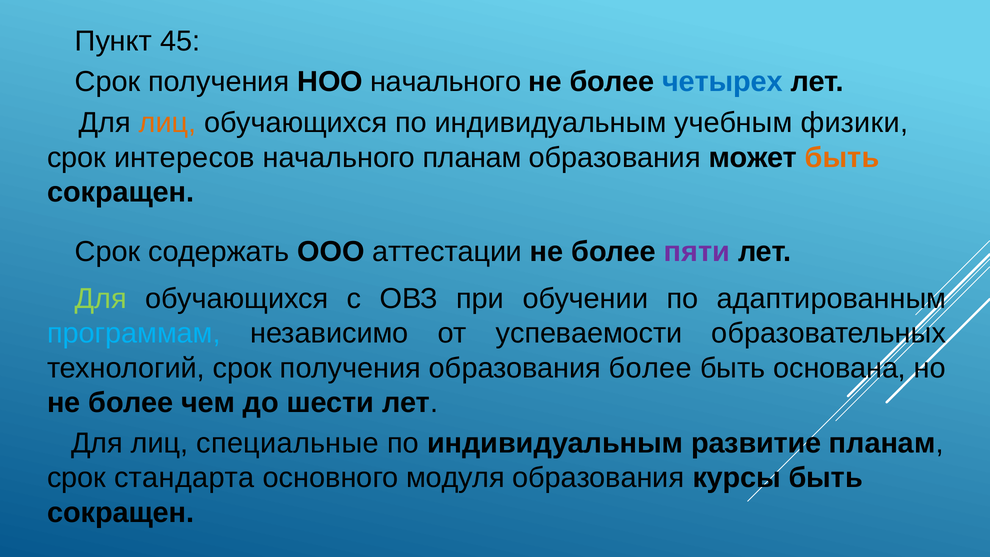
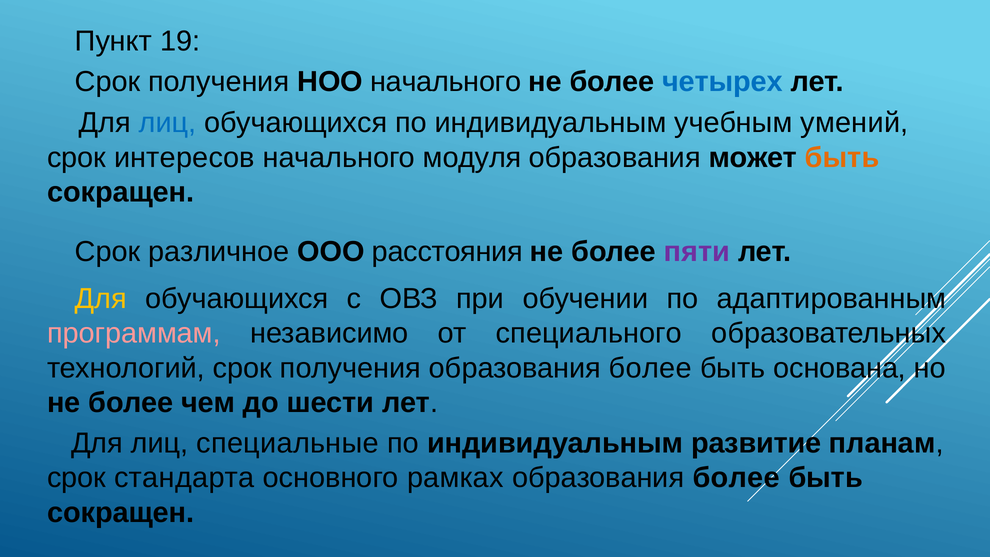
45: 45 -> 19 (180, 41)
лиц colour: orange -> blue (168, 123)
физики: физики -> умений (854, 123)
начального планам: планам -> модуля (472, 157)
содержать: содержать -> различное (219, 252)
аттестации: аттестации -> расстояния (447, 252)
Для colour: light green -> yellow (101, 299)
программам colour: light blue -> pink (134, 333)
успеваемости: успеваемости -> специального (589, 333)
модуля: модуля -> рамках (455, 478)
курсы: курсы -> более (736, 478)
